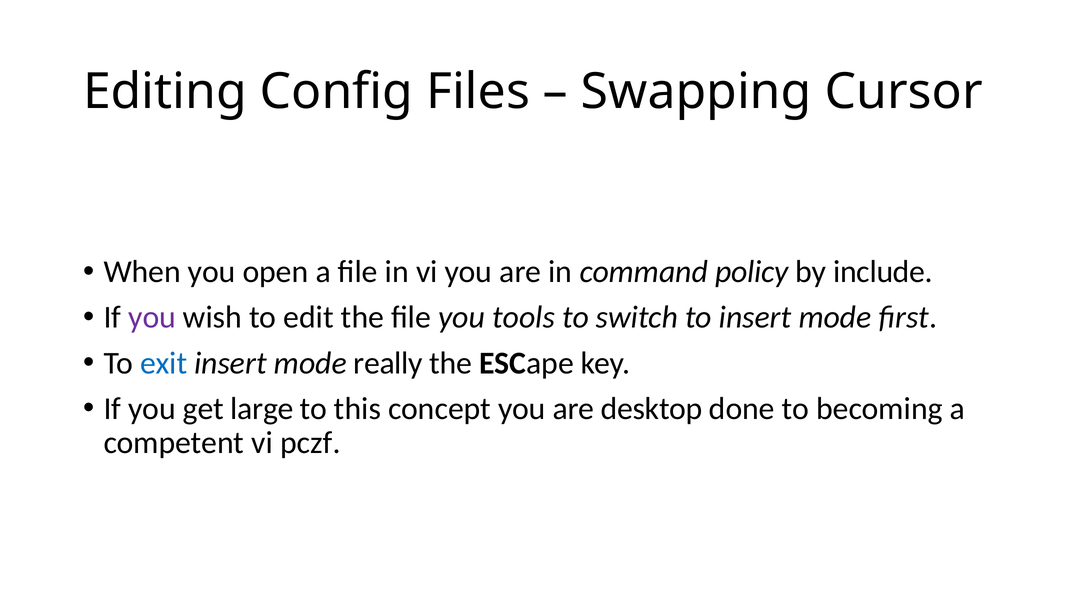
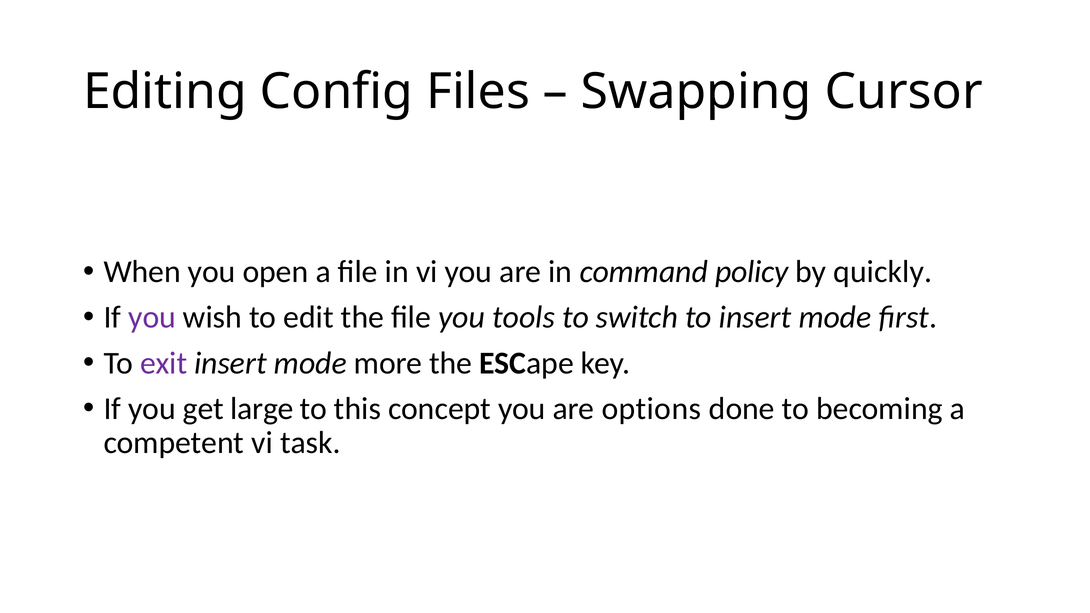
include: include -> quickly (883, 272)
exit colour: blue -> purple (164, 363)
really: really -> more (388, 363)
desktop: desktop -> options (651, 409)
pczf: pczf -> task (310, 443)
